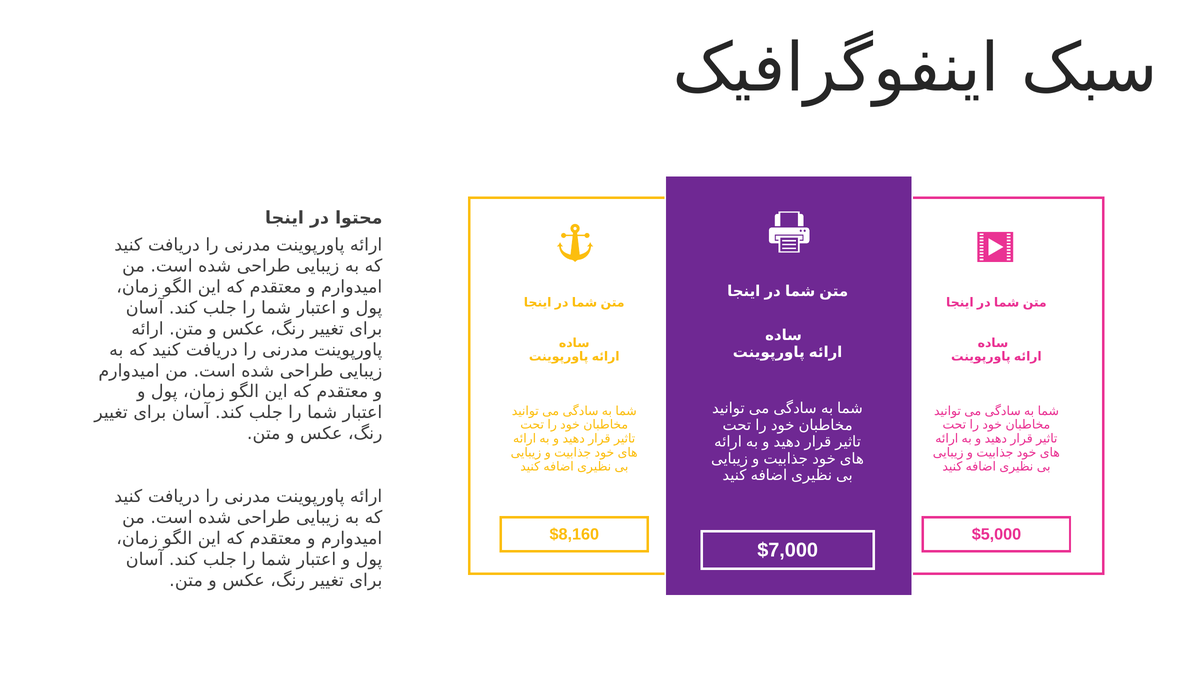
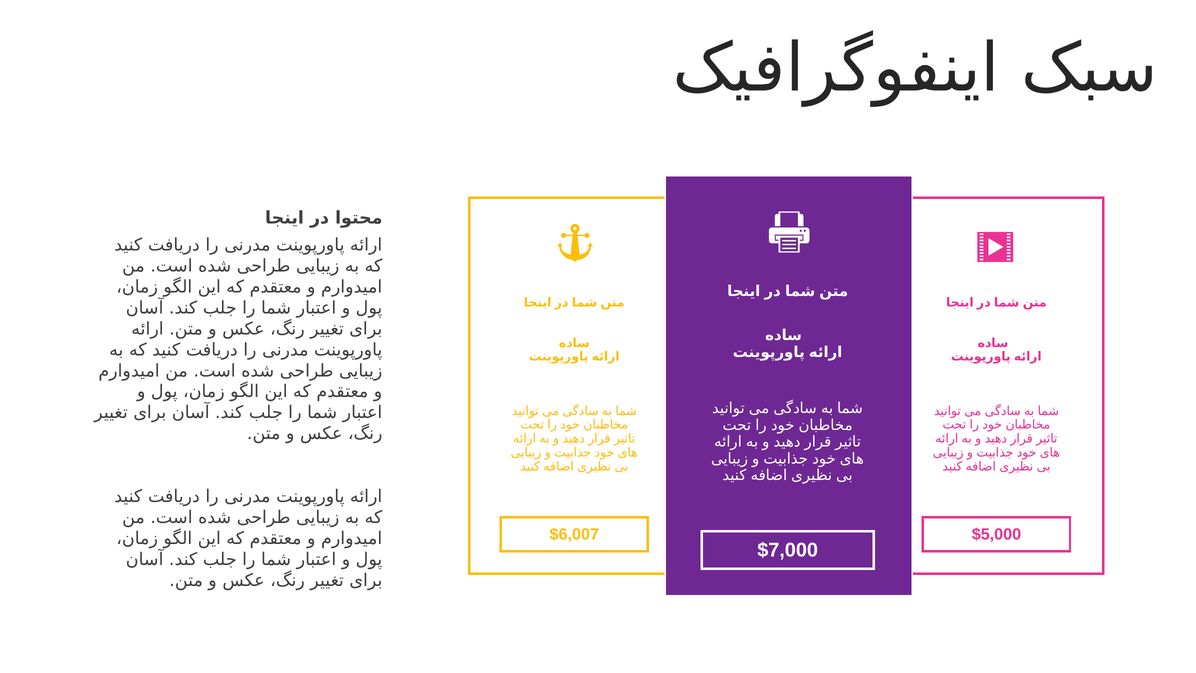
$8,160: $8,160 -> $6,007 (574, 534)
